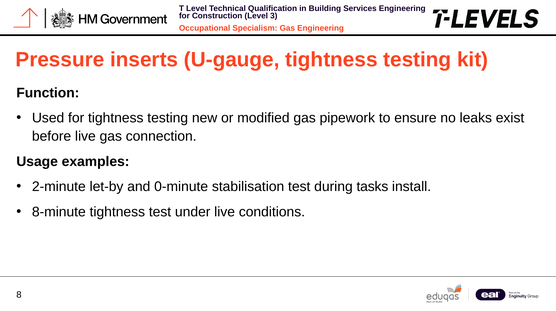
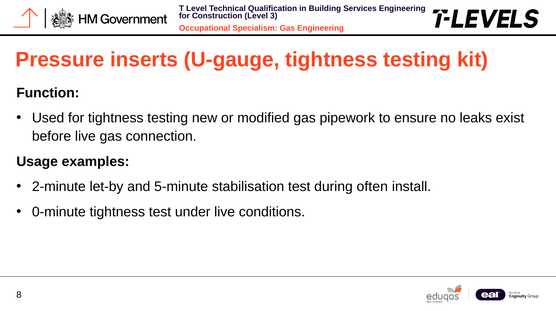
0-minute: 0-minute -> 5-minute (181, 187)
tasks: tasks -> often (372, 187)
8-minute: 8-minute -> 0-minute (59, 212)
